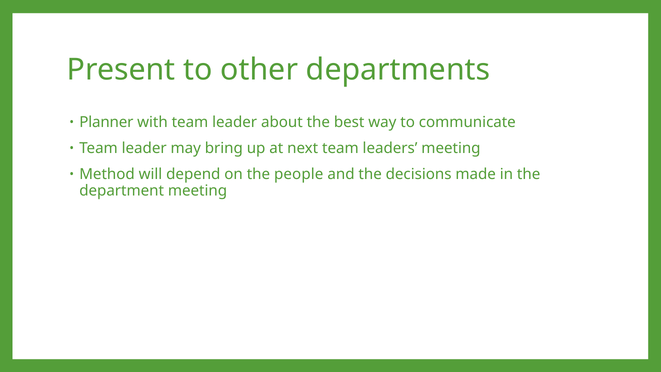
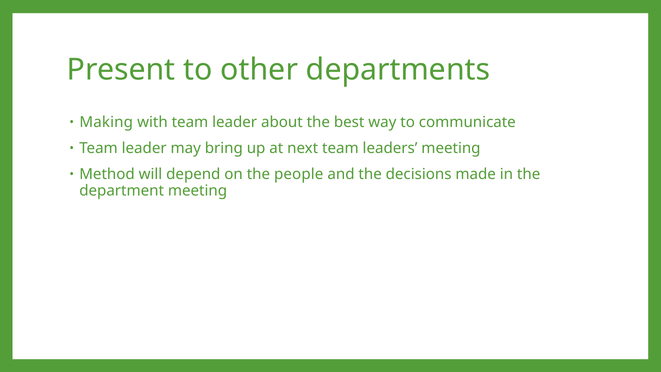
Planner: Planner -> Making (106, 122)
